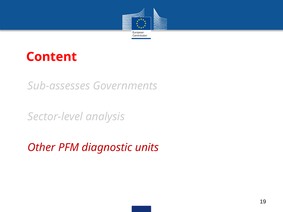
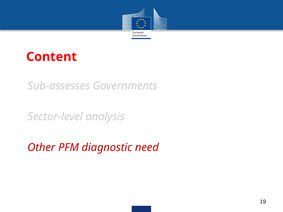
units: units -> need (147, 148)
